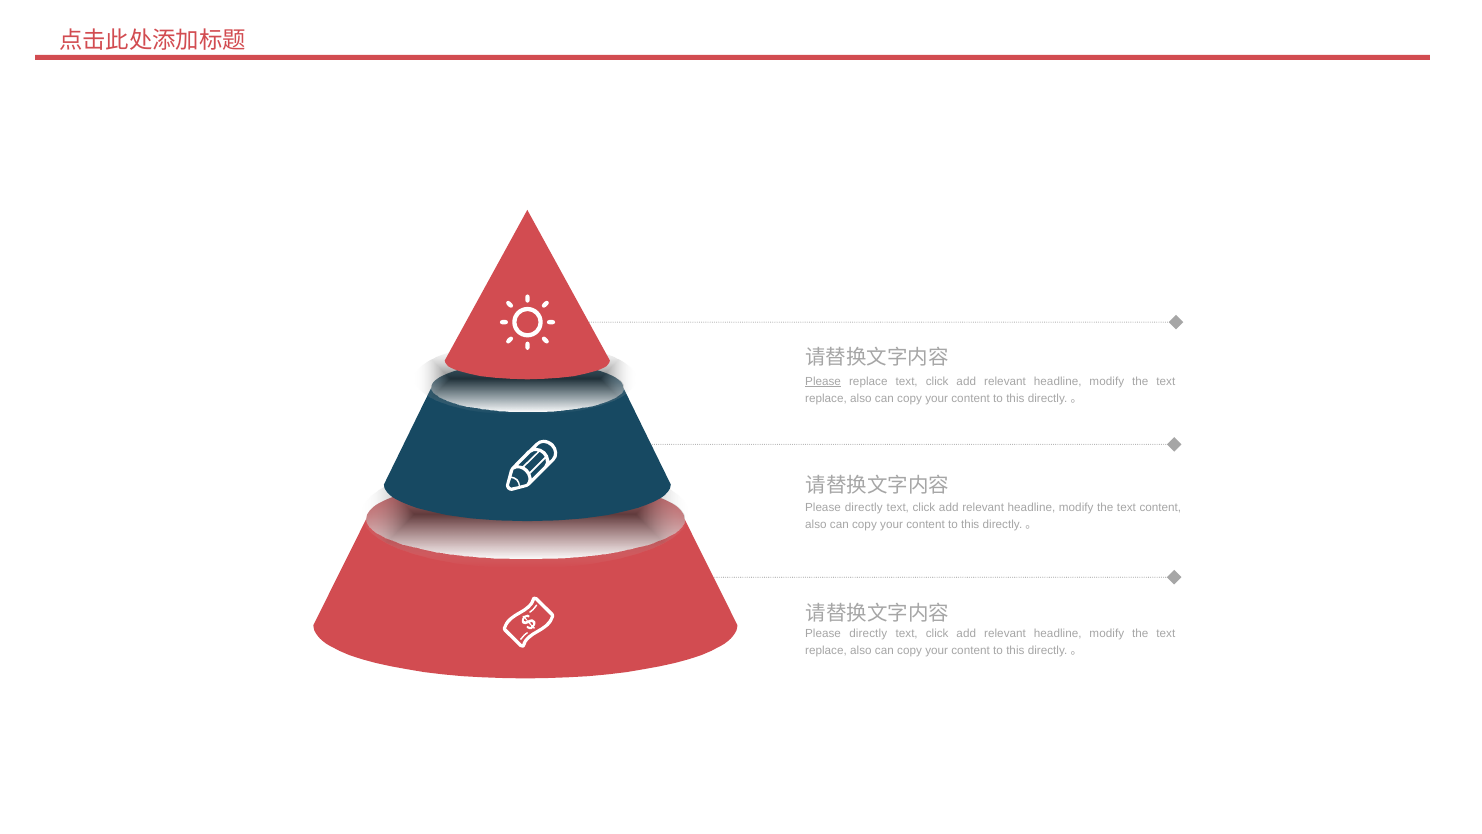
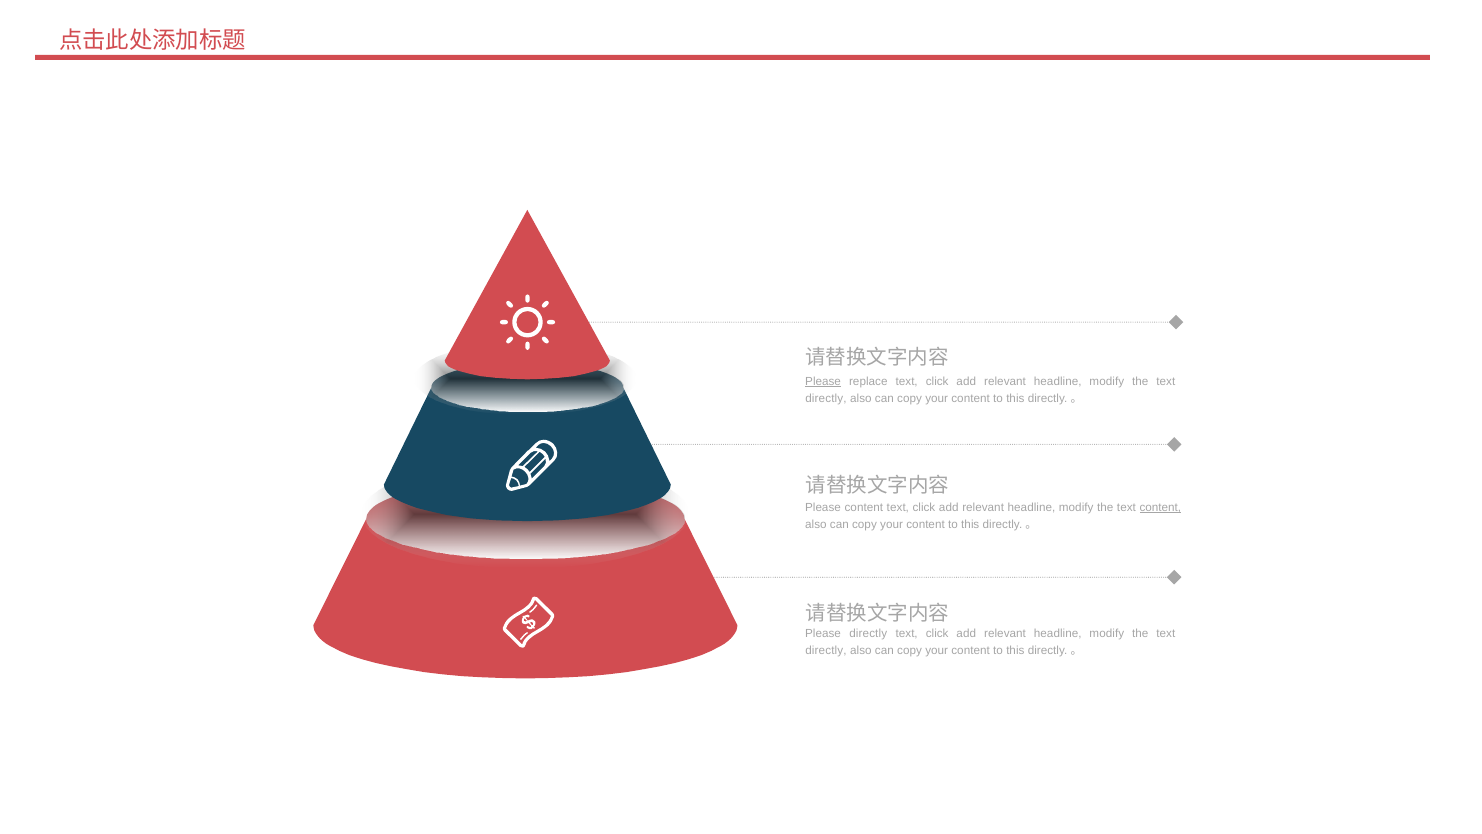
replace: replace -> directly (826, 398)
directly: directly -> content (864, 507)
content underline: none -> present (1160, 507)
replace: replace -> directly (826, 650)
